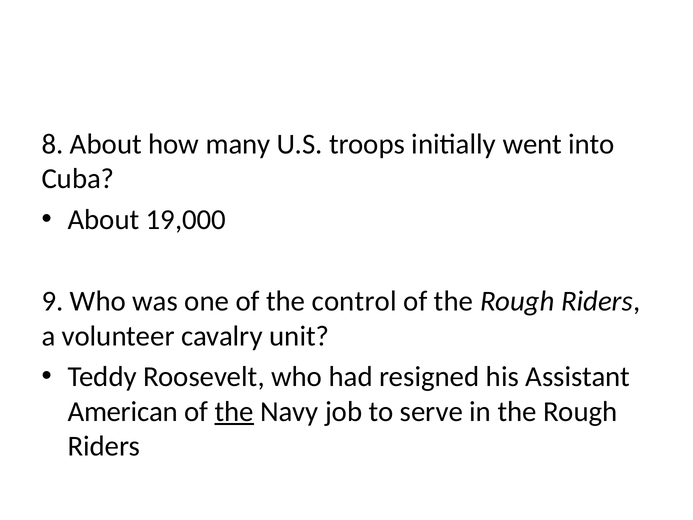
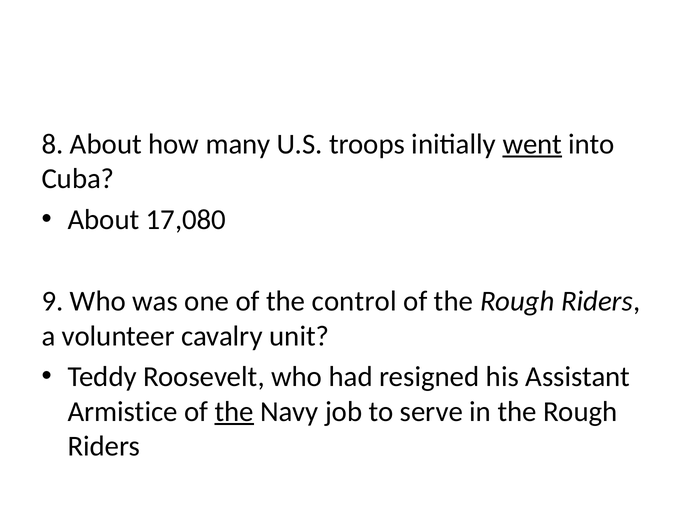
went underline: none -> present (532, 144)
19,000: 19,000 -> 17,080 (186, 220)
American: American -> Armistice (123, 411)
